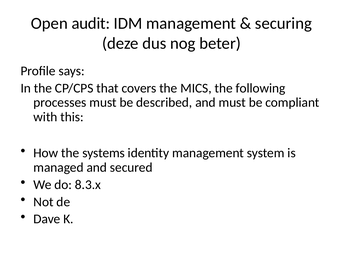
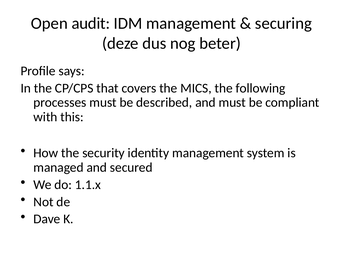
systems: systems -> security (104, 153)
8.3.x: 8.3.x -> 1.1.x (88, 184)
